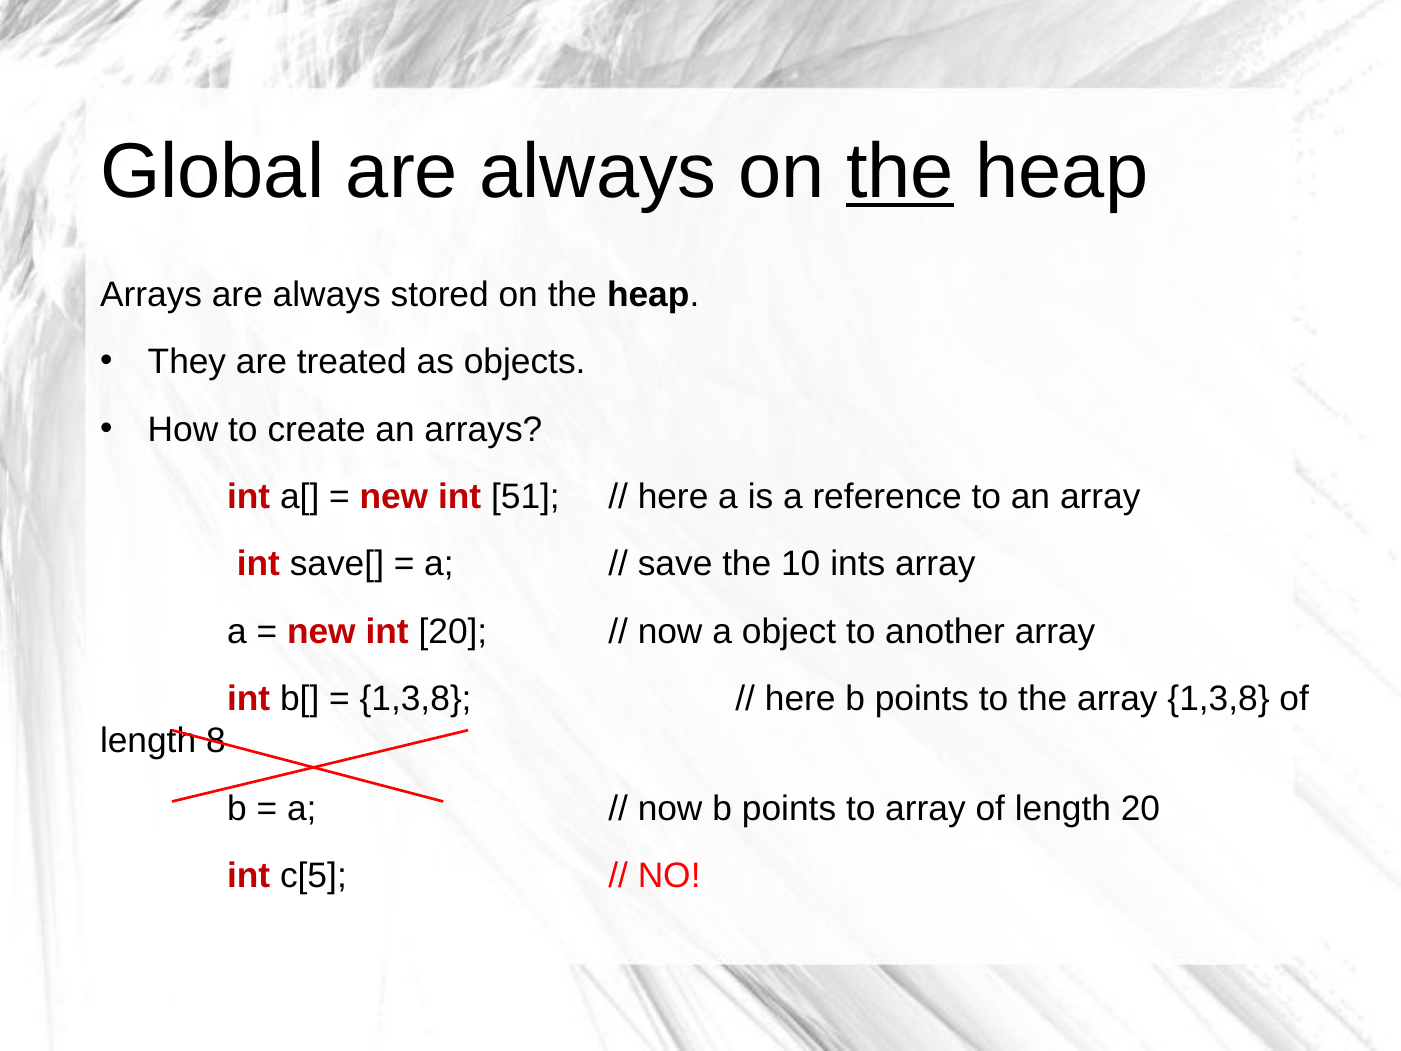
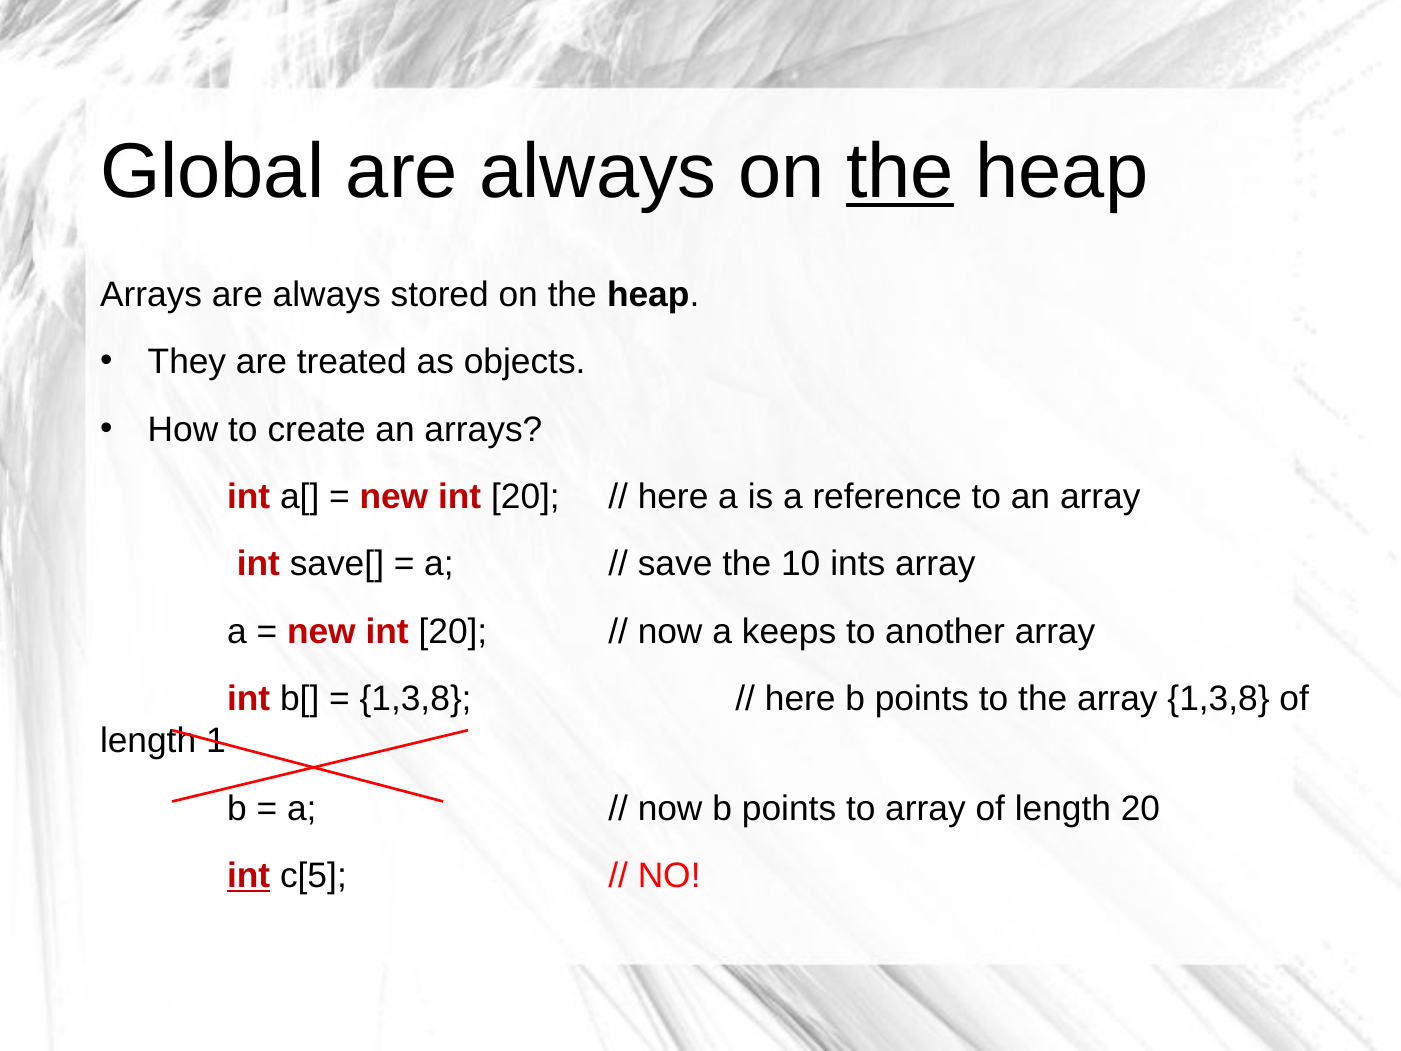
51: 51 -> 20 (525, 497)
object: object -> keeps (789, 631)
8: 8 -> 1 (216, 741)
int underline: none -> present (249, 876)
